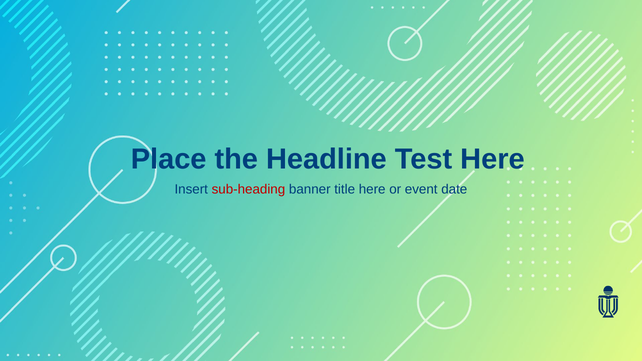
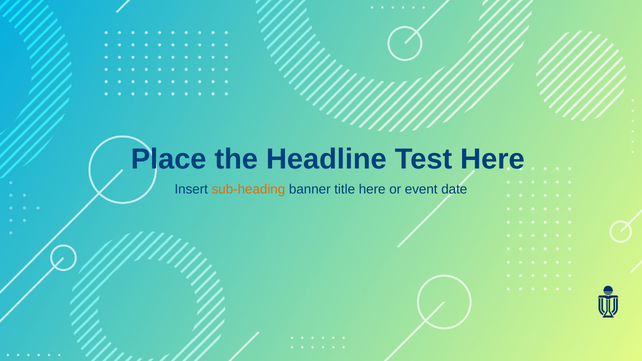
sub-heading colour: red -> orange (248, 189)
